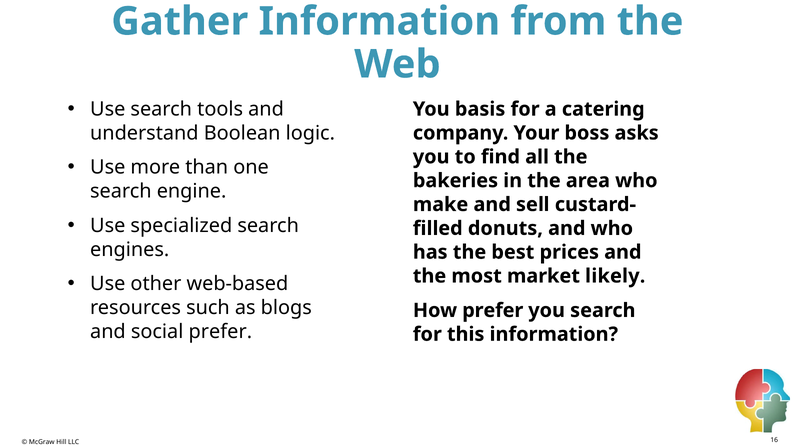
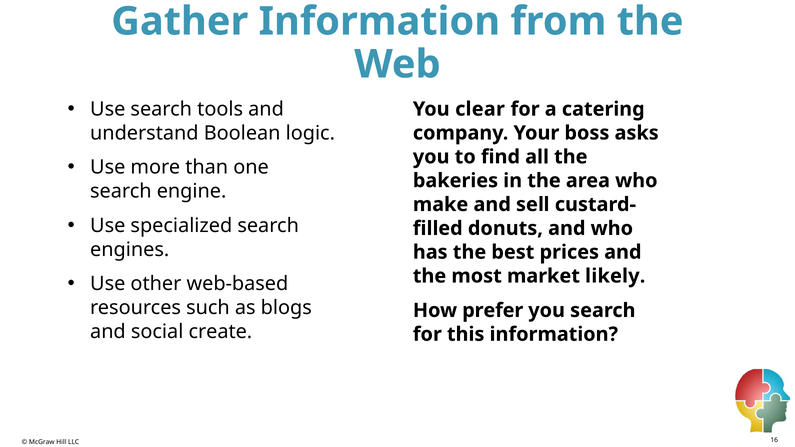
basis: basis -> clear (480, 109)
social prefer: prefer -> create (220, 332)
